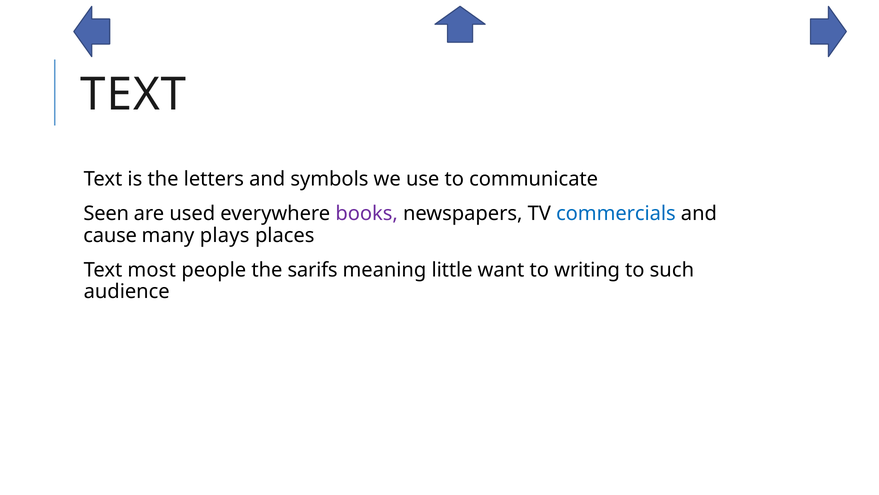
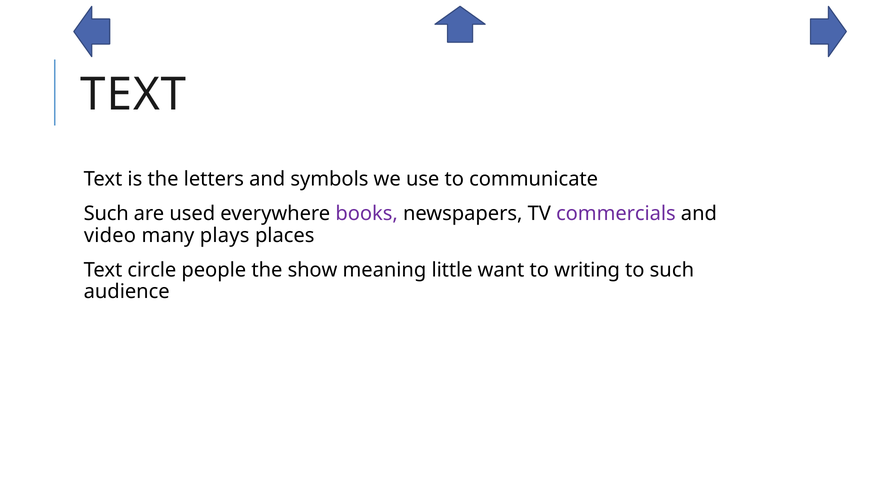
Seen: Seen -> Such (106, 213)
commercials colour: blue -> purple (616, 213)
cause: cause -> video (110, 235)
most: most -> circle (152, 270)
sarifs: sarifs -> show (313, 270)
